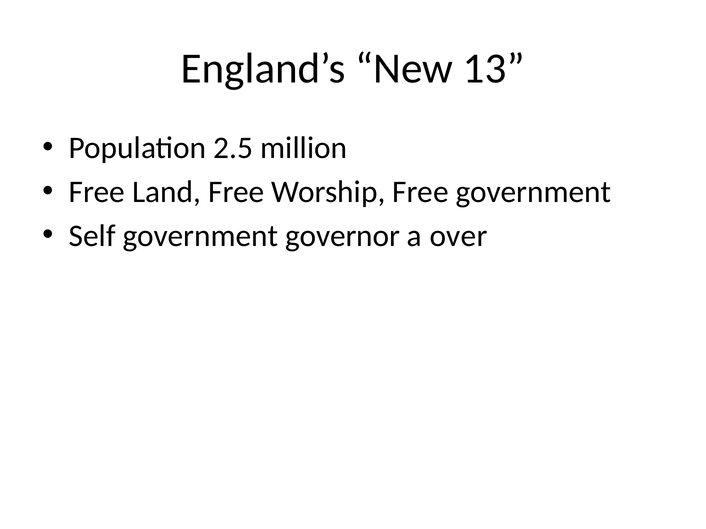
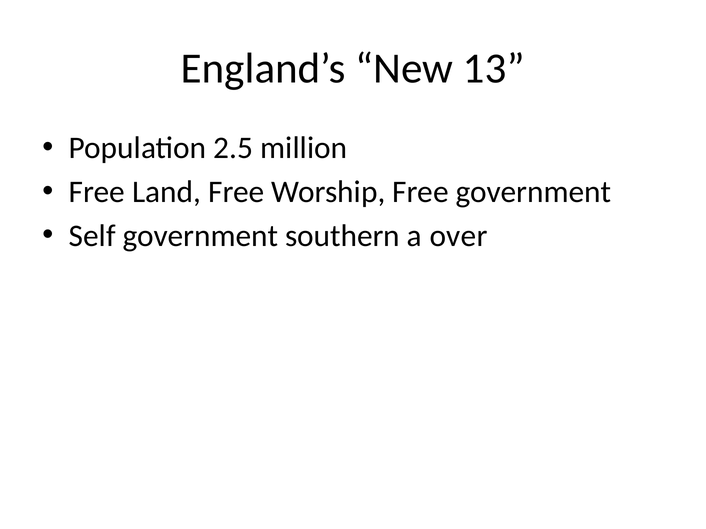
governor: governor -> southern (343, 236)
